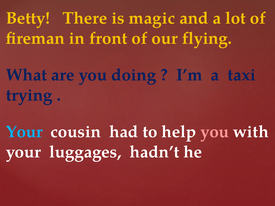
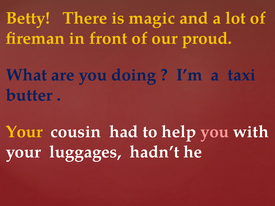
flying: flying -> proud (207, 38)
trying: trying -> butter (29, 95)
Your colour: light blue -> yellow (24, 132)
